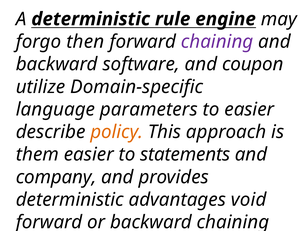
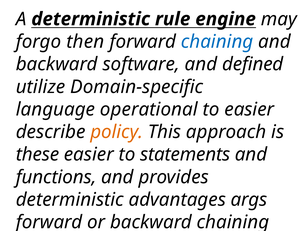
chaining colour: purple -> blue (217, 42)
coupon: coupon -> defined (253, 64)
parameters: parameters -> operational (149, 109)
them: them -> these (38, 155)
company: company -> functions (56, 177)
void: void -> args (249, 200)
